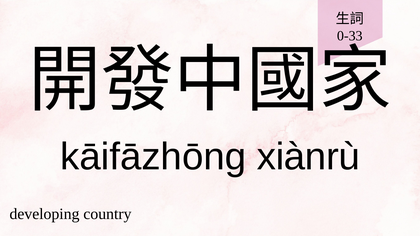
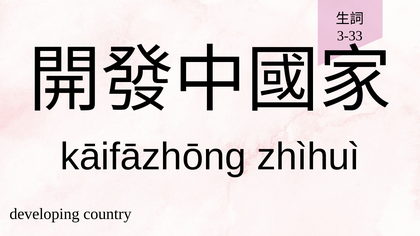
0-33: 0-33 -> 3-33 (350, 36)
xiànrù: xiànrù -> zhìhuì (308, 157)
